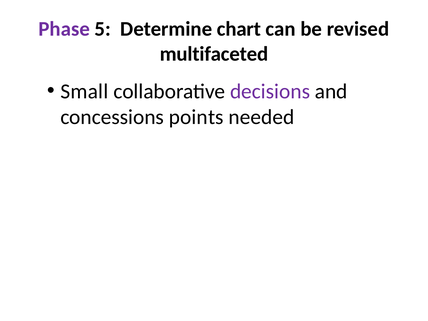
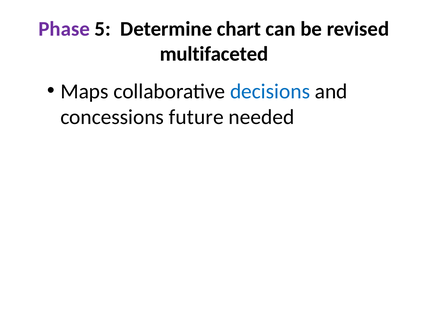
Small: Small -> Maps (85, 91)
decisions colour: purple -> blue (270, 91)
points: points -> future (196, 117)
